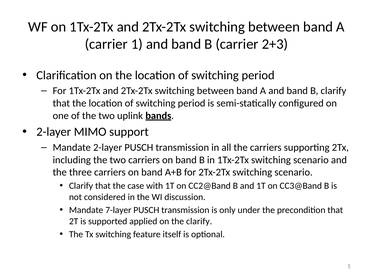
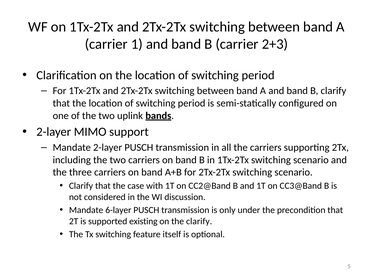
7-layer: 7-layer -> 6-layer (118, 211)
applied: applied -> existing (143, 222)
